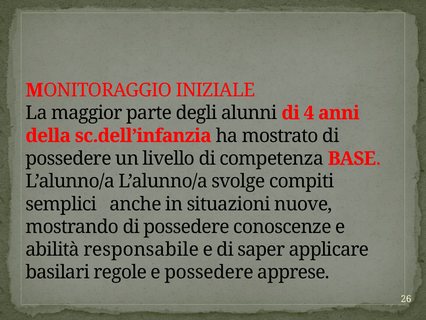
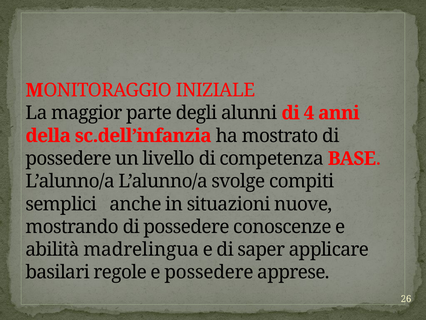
responsabile: responsabile -> madrelingua (141, 249)
